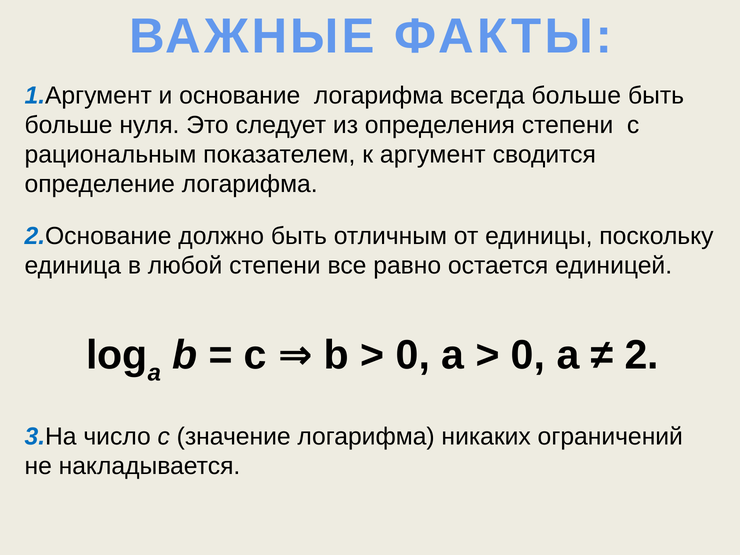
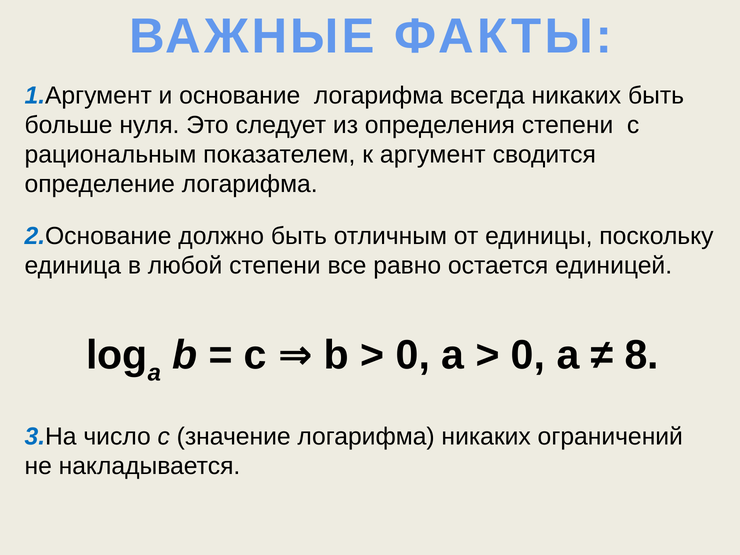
всегда больше: больше -> никаких (576, 95)
2: 2 -> 8 (642, 355)
